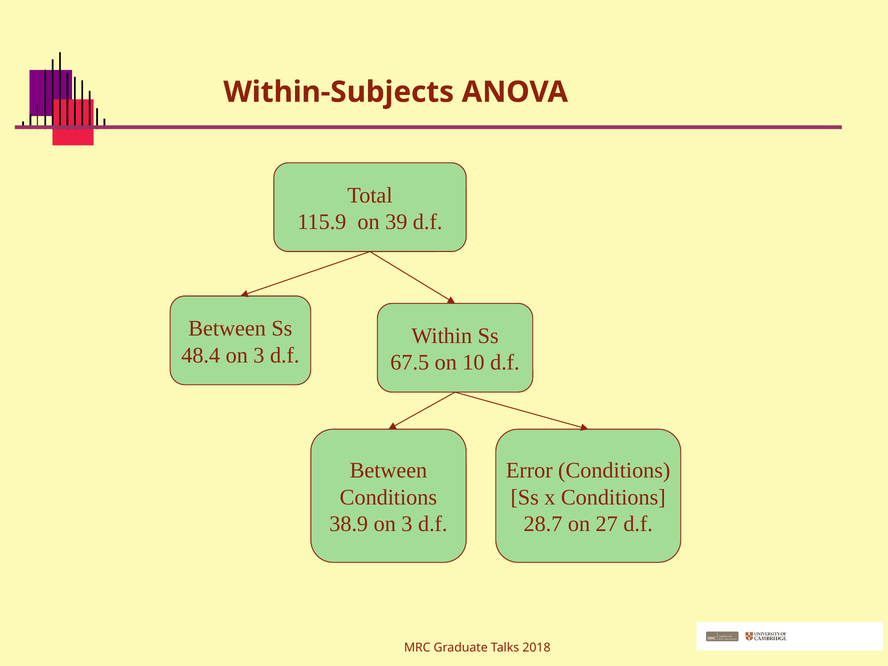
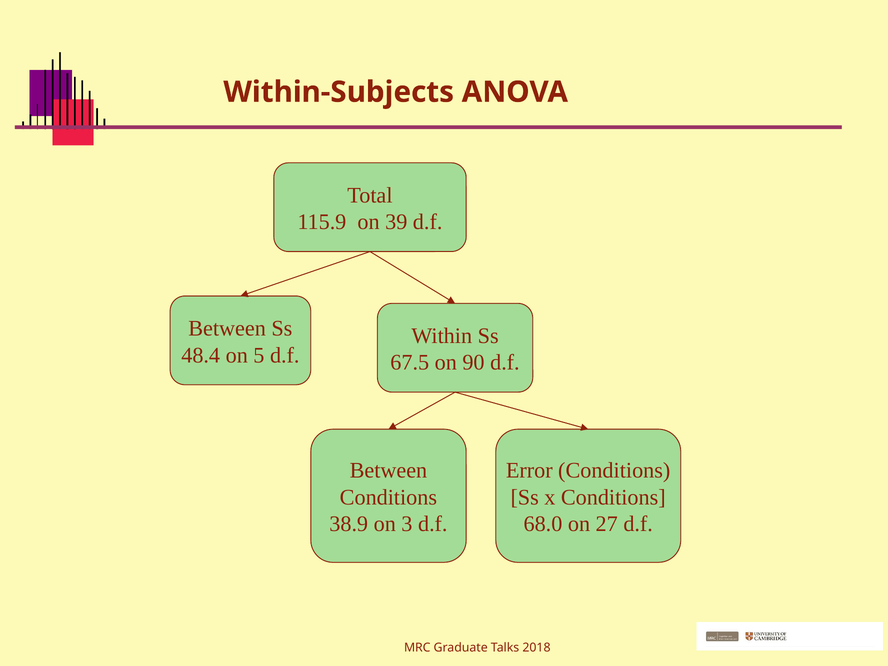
48.4 on 3: 3 -> 5 (259, 355)
10: 10 -> 90 (473, 363)
28.7: 28.7 -> 68.0 (543, 524)
